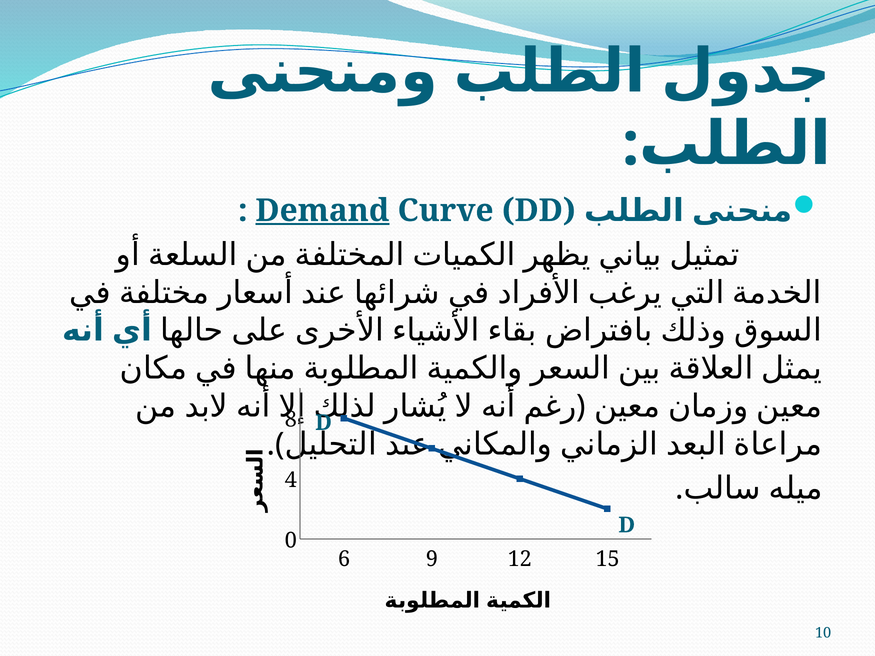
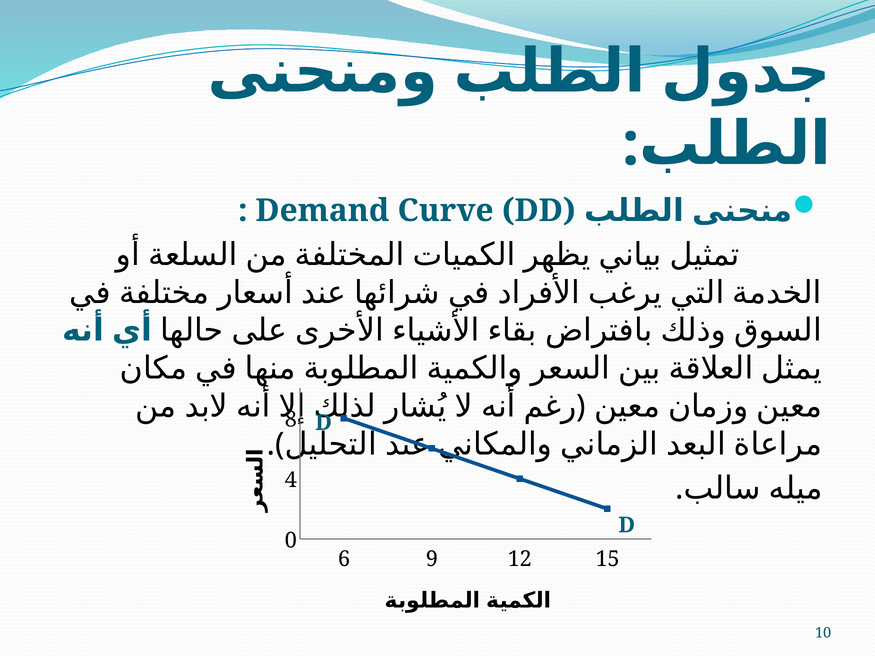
Demand underline: present -> none (322, 211)
